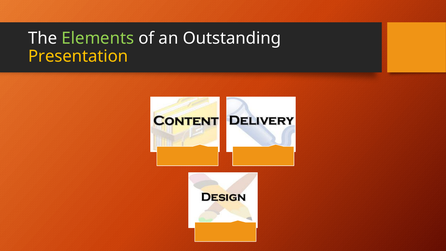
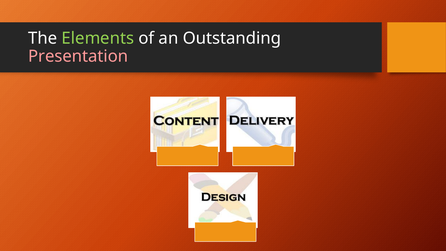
Presentation colour: yellow -> pink (78, 56)
